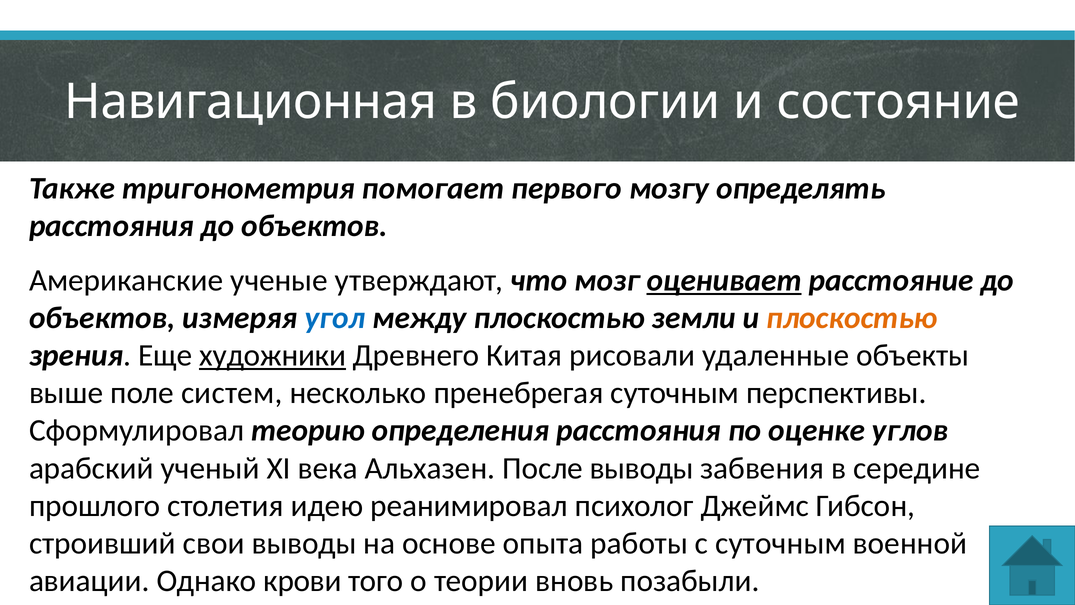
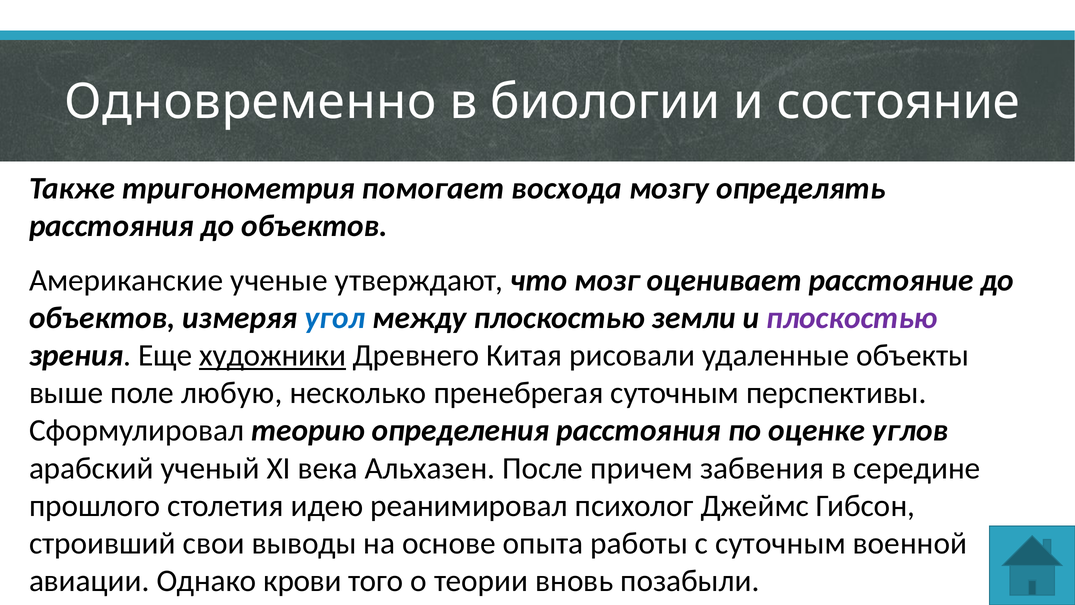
Навигационная: Навигационная -> Одновременно (250, 102)
первого: первого -> восхода (567, 188)
оценивает underline: present -> none (724, 280)
плоскостью colour: orange -> purple (852, 318)
систем: систем -> любую (232, 393)
После выводы: выводы -> причем (641, 468)
